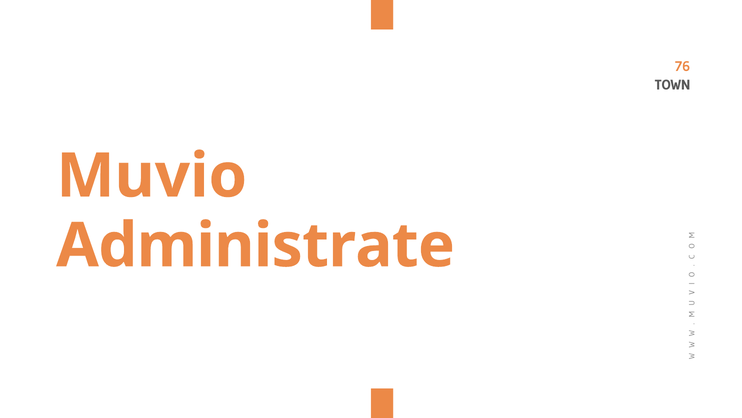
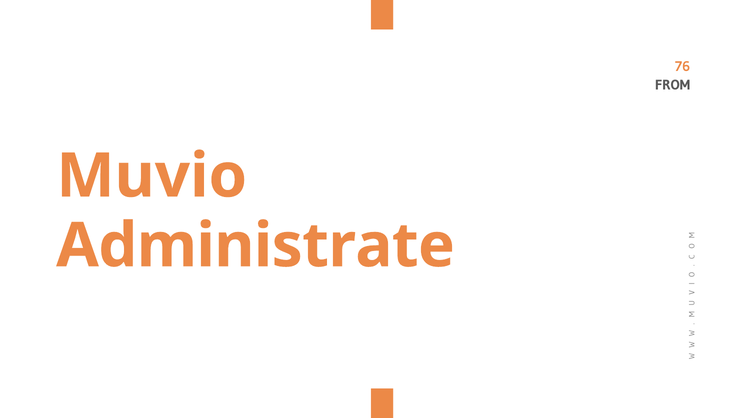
TOWN: TOWN -> FROM (672, 85)
